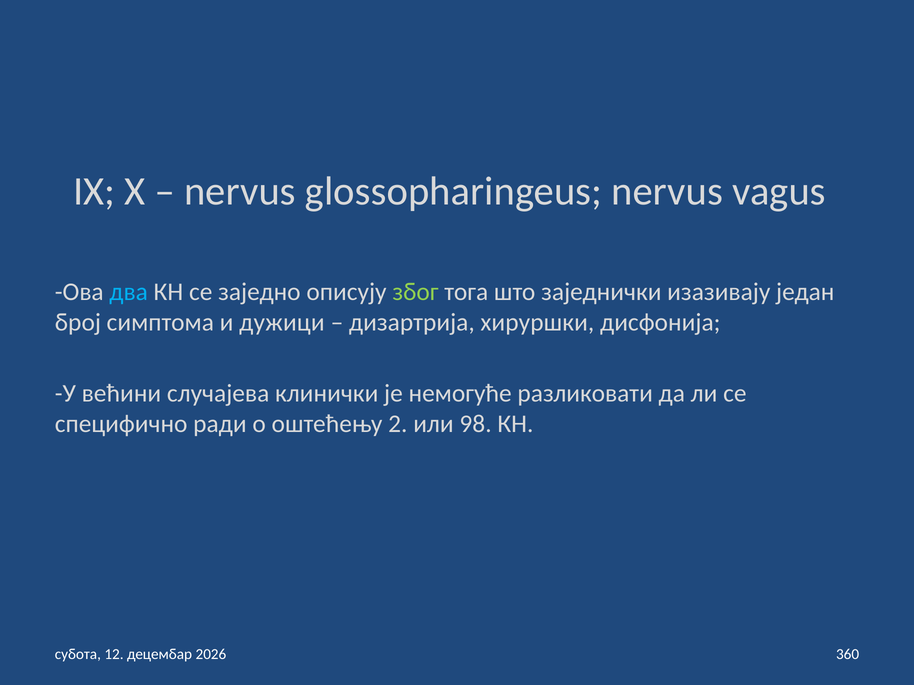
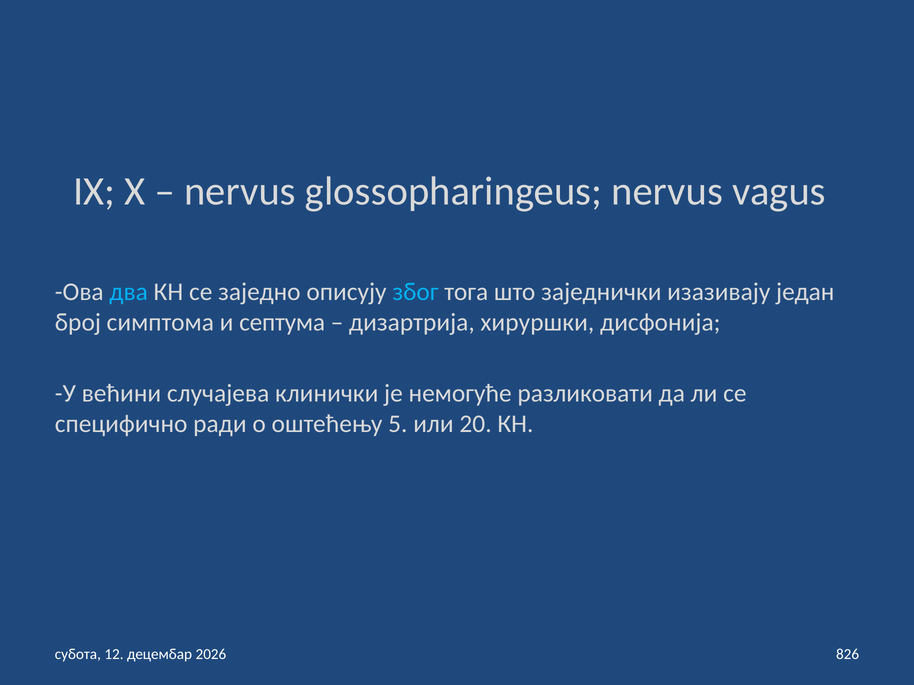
због colour: light green -> light blue (416, 292)
дужици: дужици -> септума (282, 323)
2: 2 -> 5 (398, 424)
98: 98 -> 20 (476, 424)
360: 360 -> 826 (848, 654)
